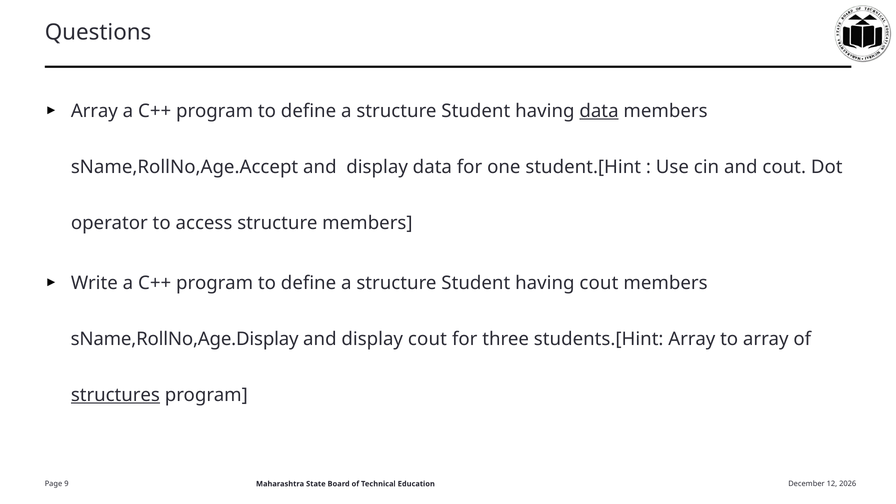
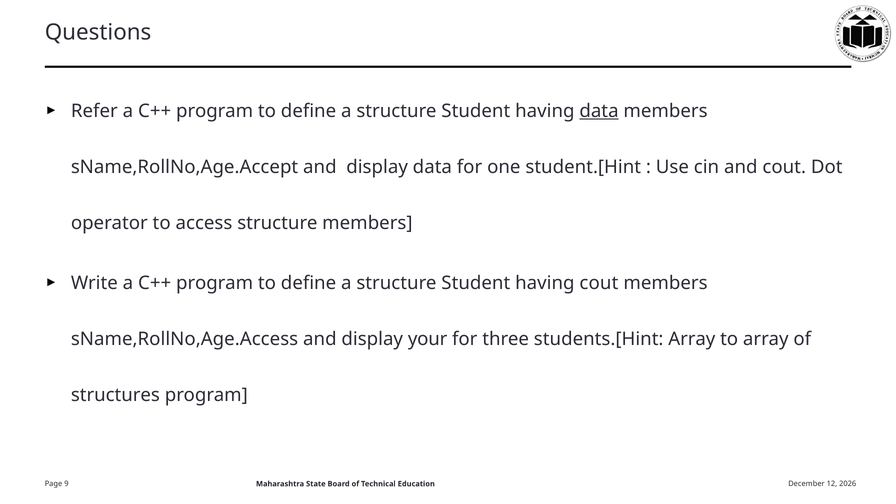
Array: Array -> Refer (94, 111)
sName,RollNo,Age.Display: sName,RollNo,Age.Display -> sName,RollNo,Age.Access (185, 339)
display cout: cout -> your (428, 339)
structures underline: present -> none (115, 395)
